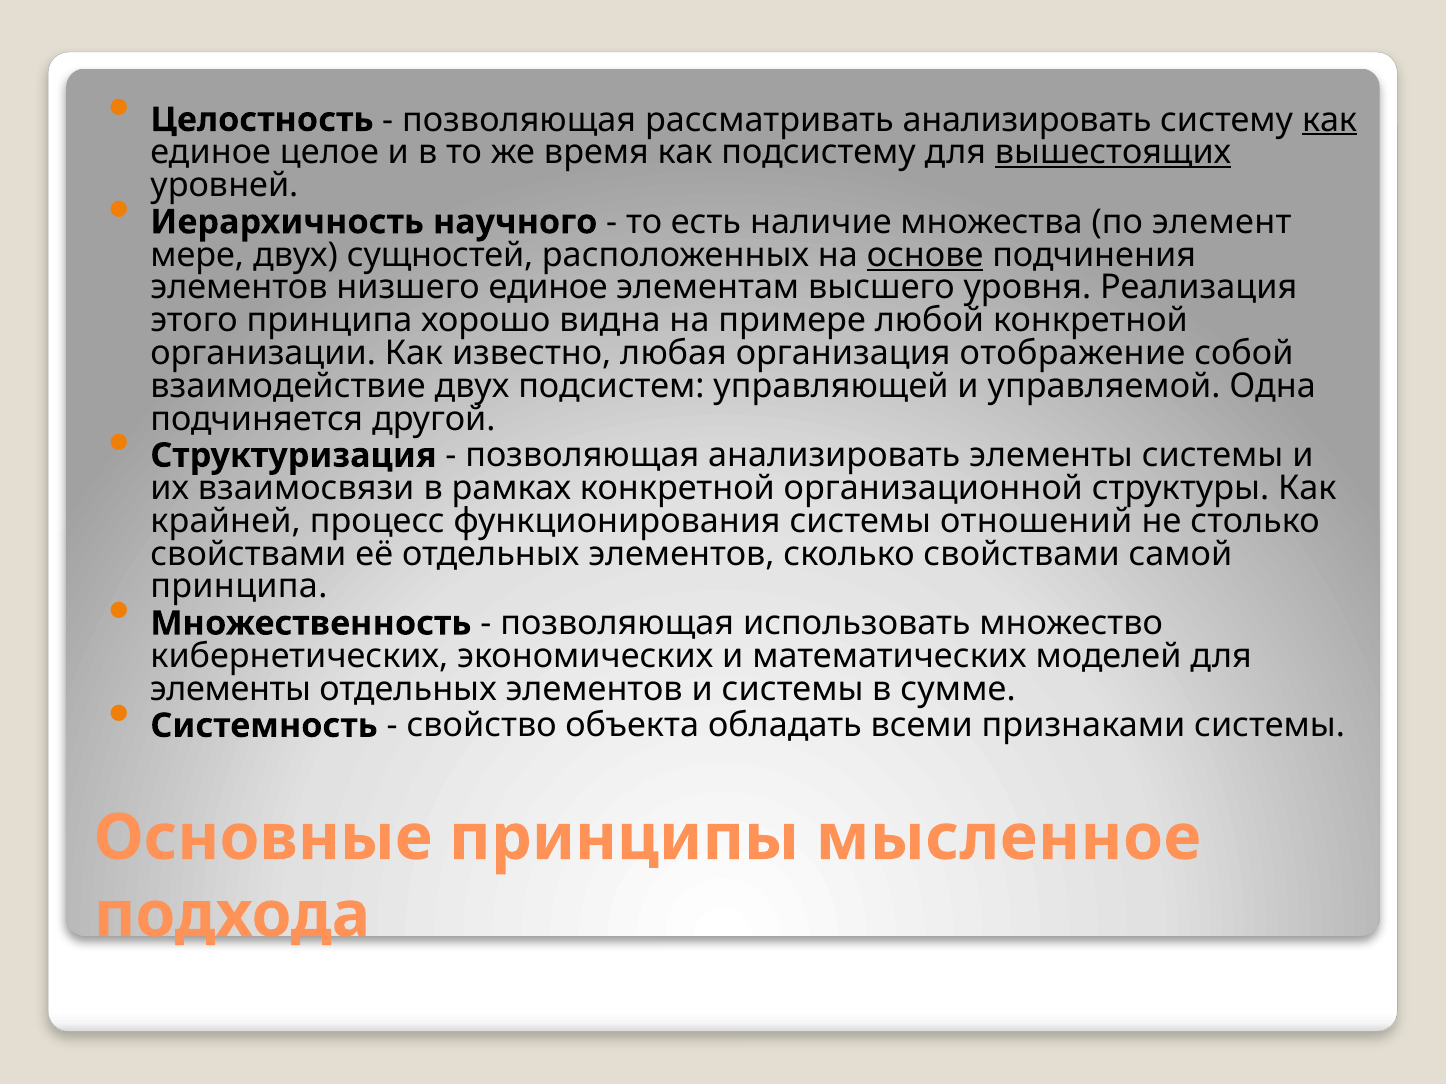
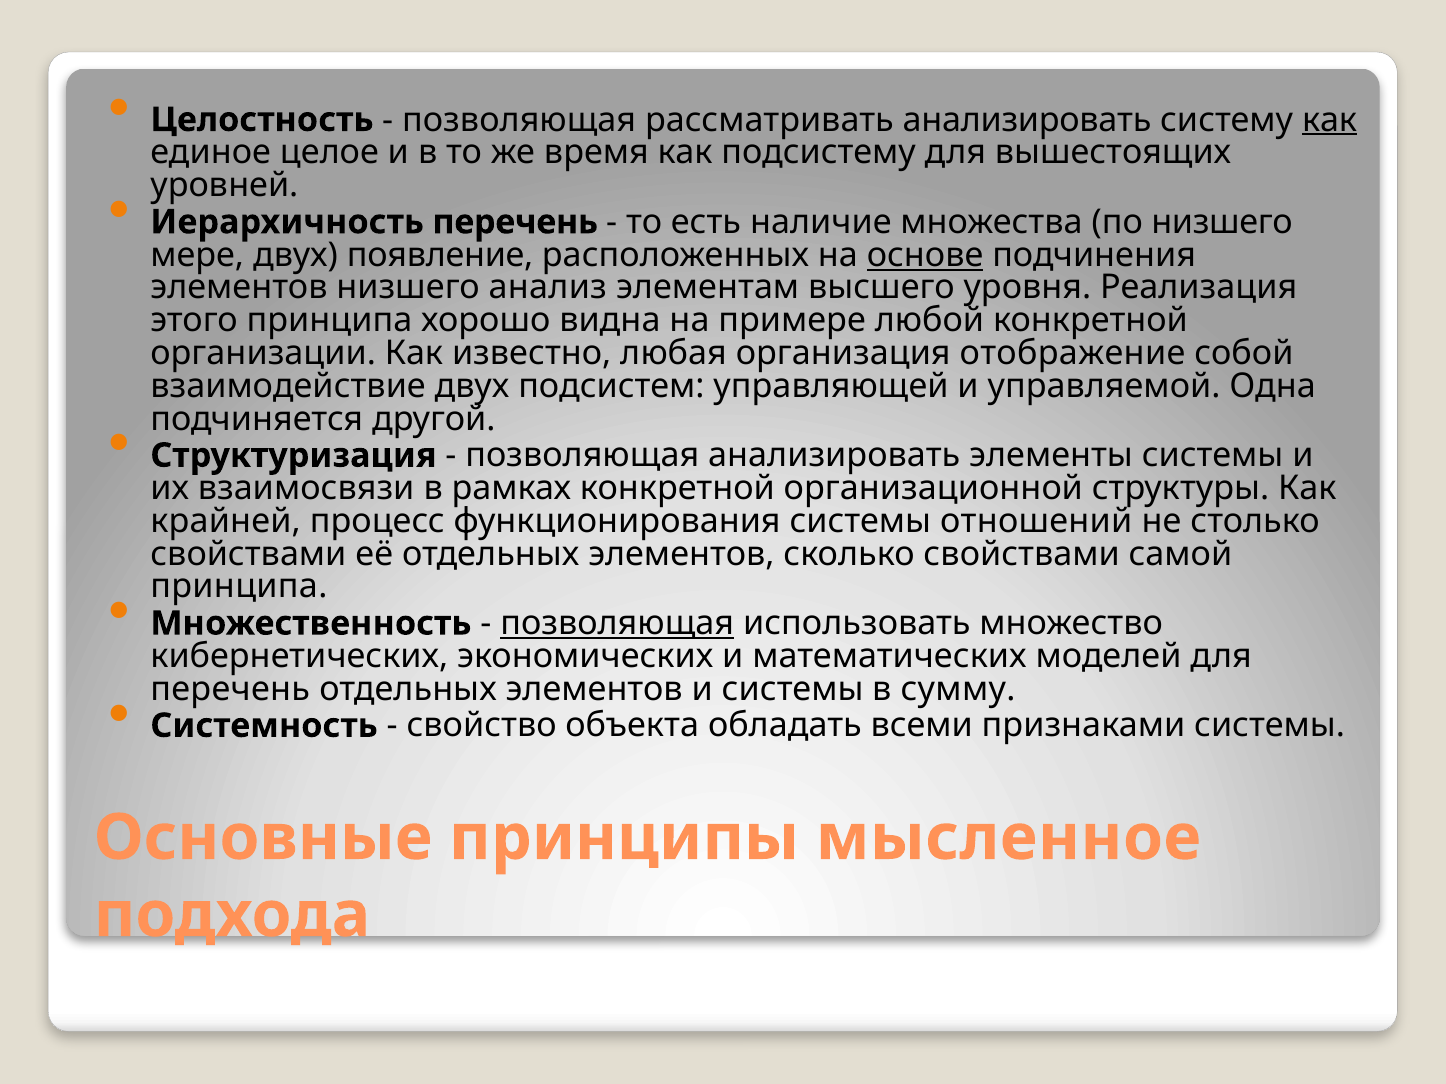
вышестоящих underline: present -> none (1113, 153)
Иерархичность научного: научного -> перечень (515, 222)
по элемент: элемент -> низшего (1222, 222)
сущностей: сущностей -> появление (440, 255)
низшего единое: единое -> анализ (548, 288)
позволяющая underline: none -> present (617, 624)
элементы: элементы -> перечень (230, 689)
сумме: сумме -> сумму (958, 689)
